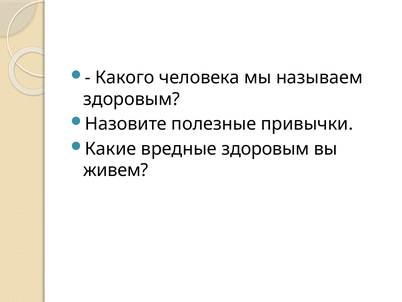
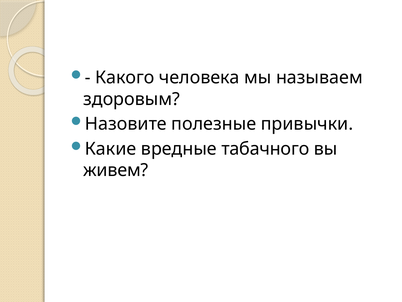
вредные здоровым: здоровым -> табачного (265, 149)
